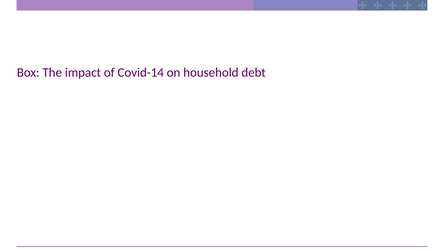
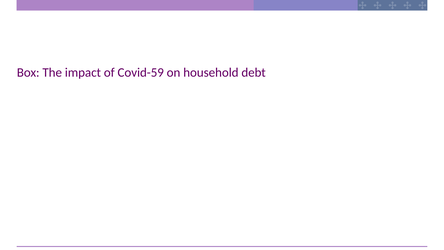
Covid-14: Covid-14 -> Covid-59 (141, 72)
